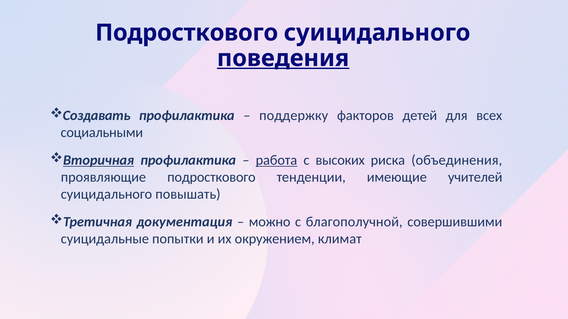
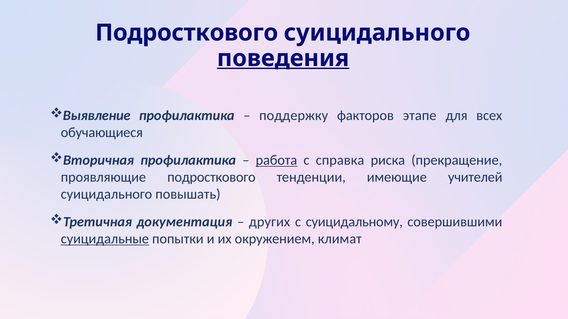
Создавать: Создавать -> Выявление (97, 116)
детей: детей -> этапе (420, 116)
социальными: социальными -> обучающиеся (102, 133)
Вторичная underline: present -> none (99, 160)
высоких: высоких -> справка (340, 160)
объединения: объединения -> прекращение (457, 160)
можно: можно -> других (270, 222)
благополучной: благополучной -> суицидальному (354, 222)
суицидальные underline: none -> present (105, 239)
